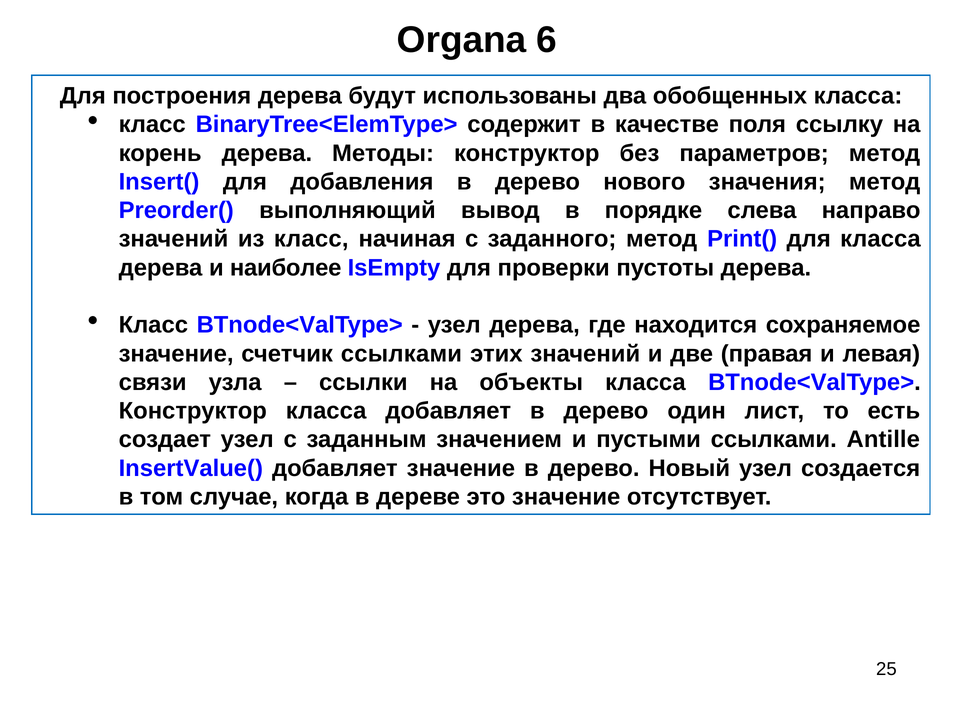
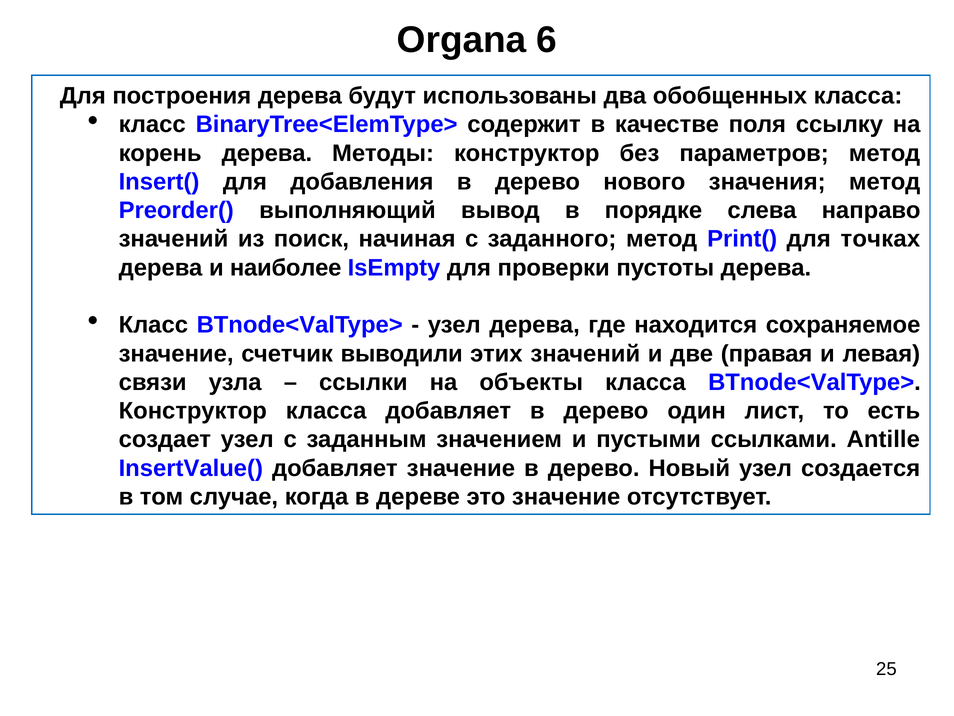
из класс: класс -> поиск (311, 239)
для класса: класса -> точках (880, 239)
счетчик ссылками: ссылками -> выводили (402, 353)
